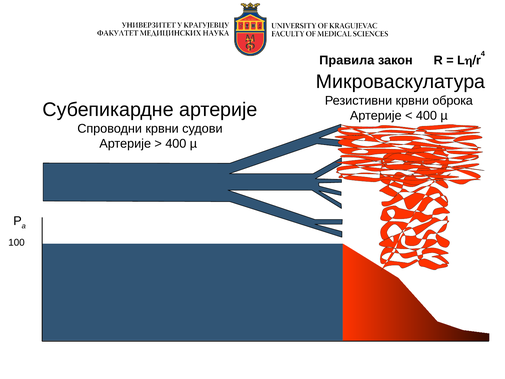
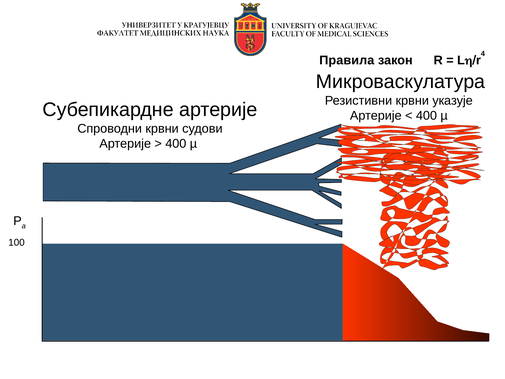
оброка: оброка -> указује (453, 101)
